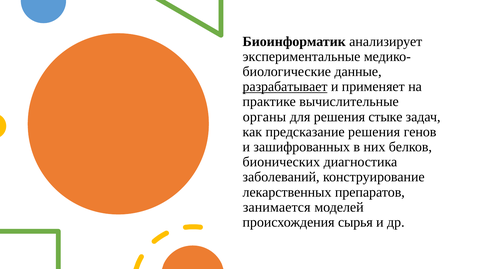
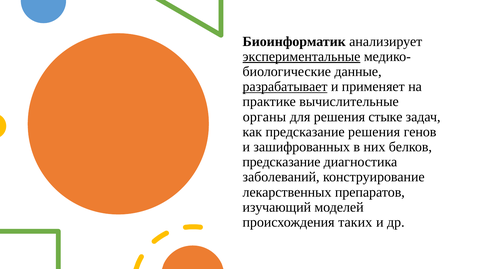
экспериментальные underline: none -> present (301, 56)
бионических: бионических -> предсказание (281, 162)
занимается: занимается -> изучающий (277, 207)
сырья: сырья -> таких (355, 222)
